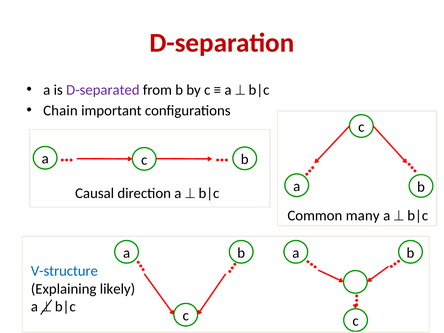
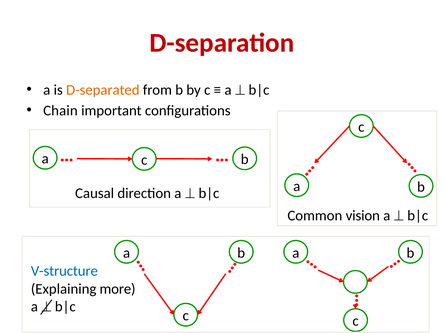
D-separated colour: purple -> orange (103, 90)
many: many -> vision (363, 216)
likely: likely -> more (118, 289)
